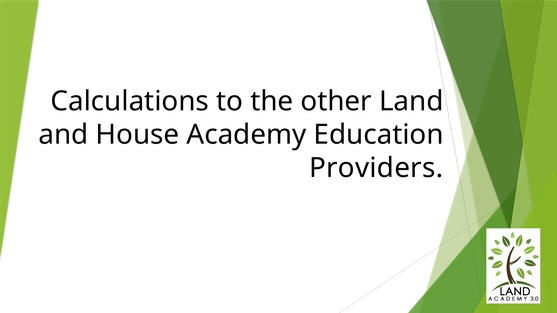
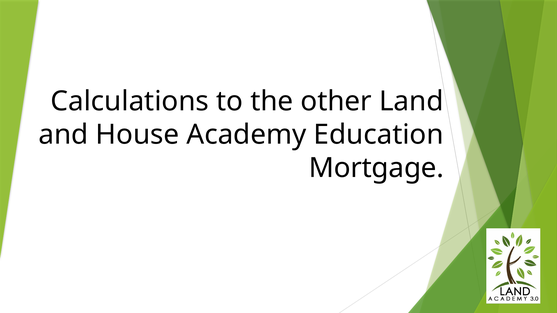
Providers: Providers -> Mortgage (376, 168)
